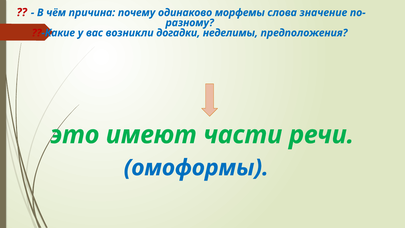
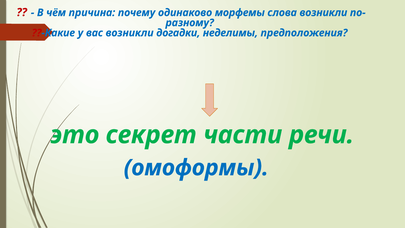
слова значение: значение -> возникли (323, 13)
имеют: имеют -> секрет (151, 135)
